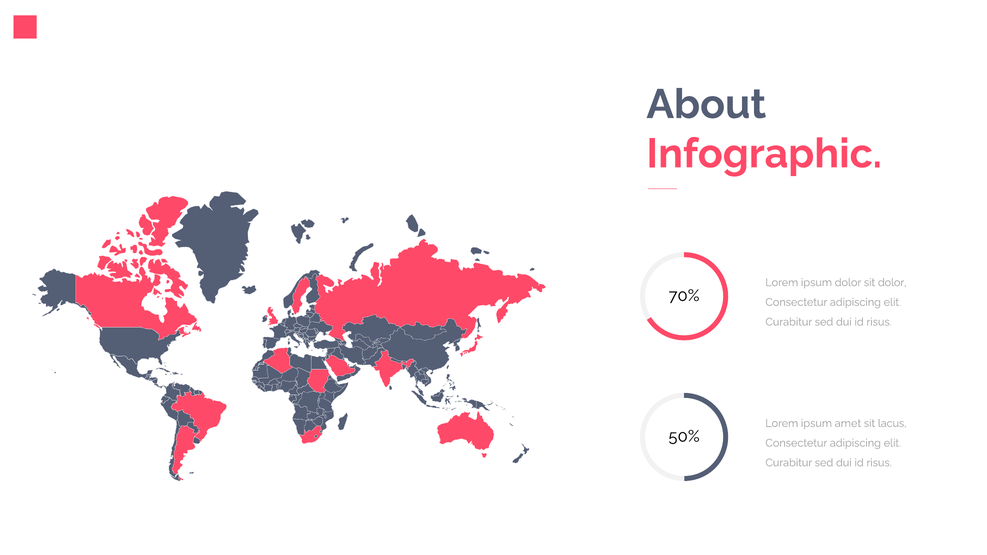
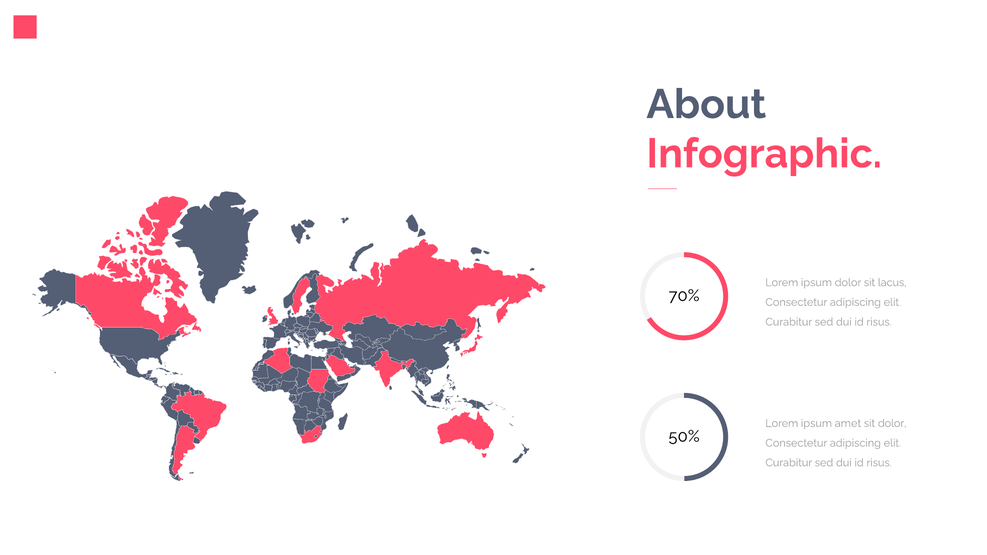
sit dolor: dolor -> lacus (892, 283)
sit lacus: lacus -> dolor (892, 423)
